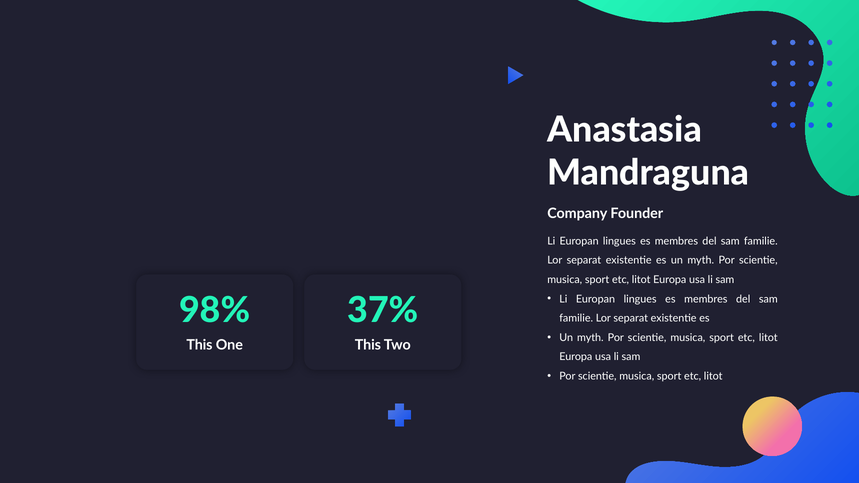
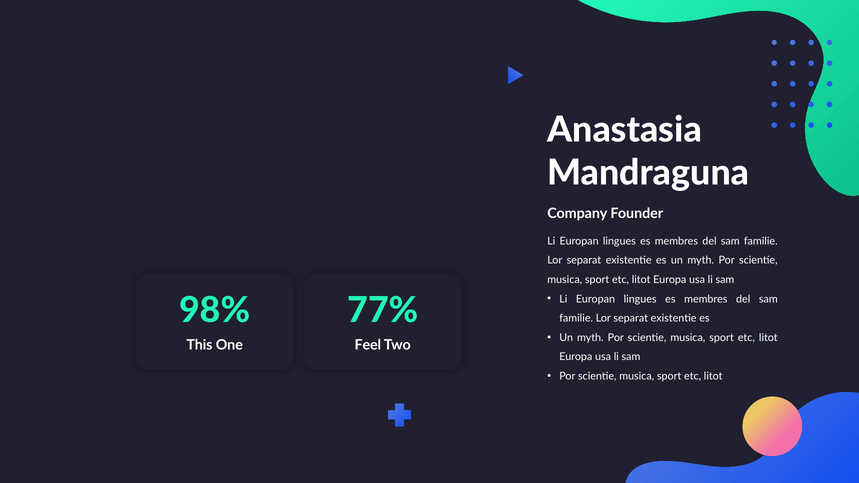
37%: 37% -> 77% (383, 310)
This: This -> Feel (368, 345)
